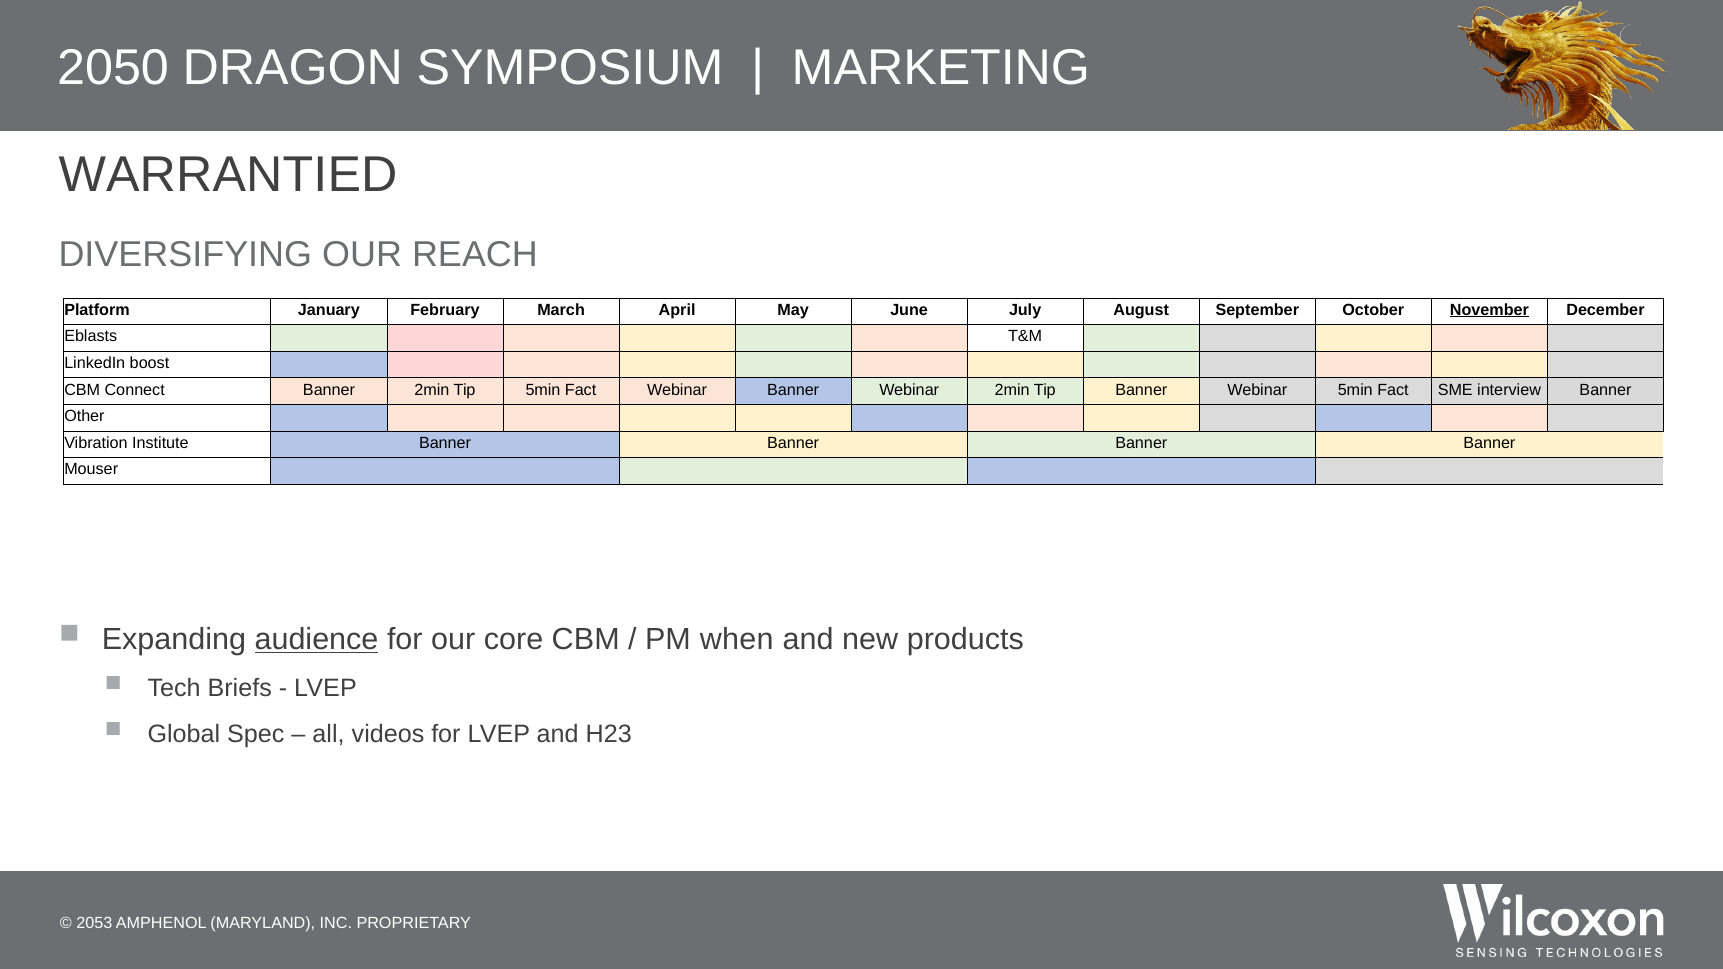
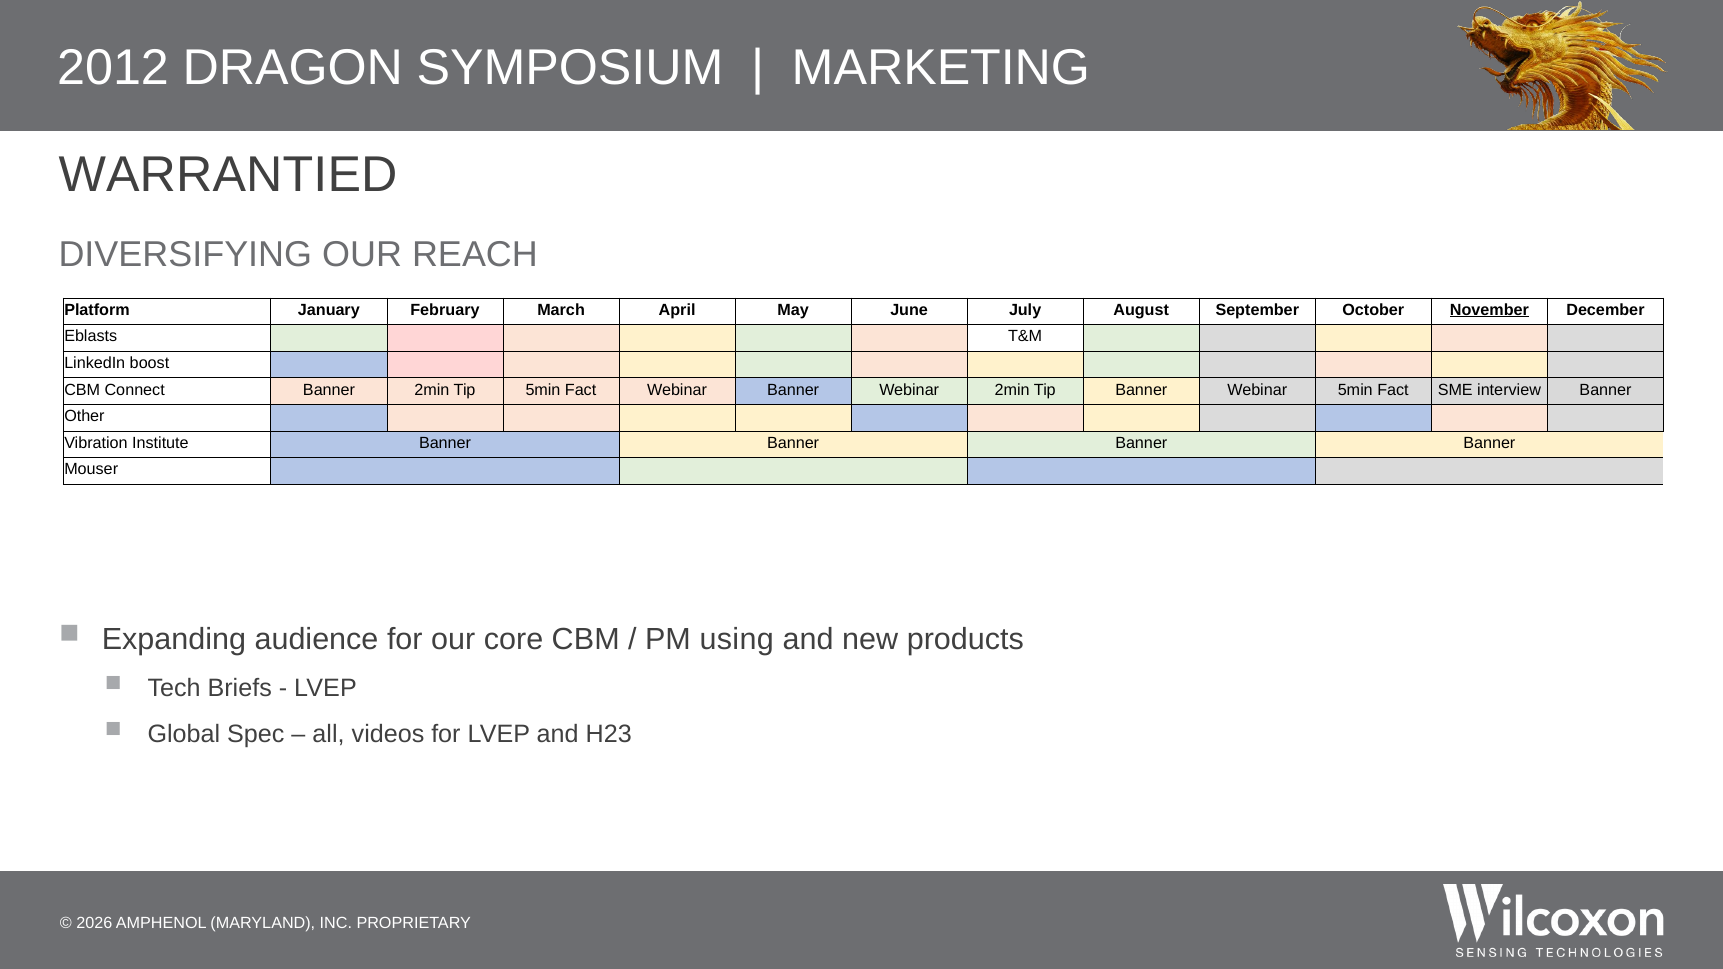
2050: 2050 -> 2012 (113, 68)
audience underline: present -> none (317, 639)
when: when -> using (737, 639)
2053: 2053 -> 2026 (94, 924)
